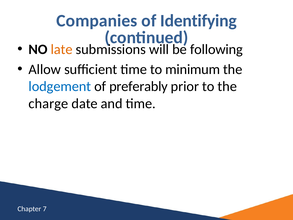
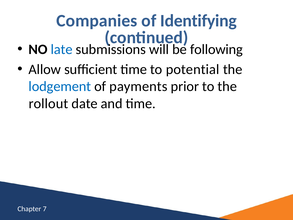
late colour: orange -> blue (62, 49)
minimum: minimum -> potential (193, 69)
preferably: preferably -> payments (138, 86)
charge: charge -> rollout (48, 103)
